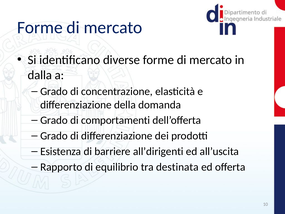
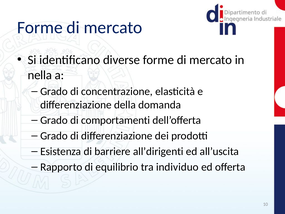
dalla: dalla -> nella (40, 75)
destinata: destinata -> individuo (177, 167)
